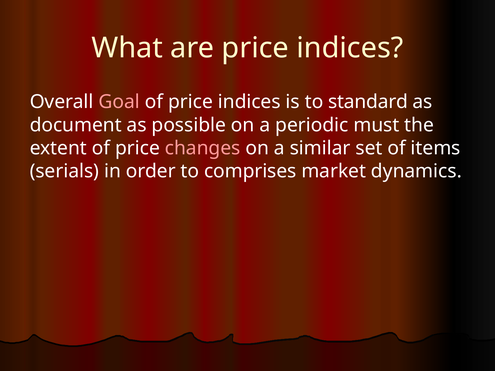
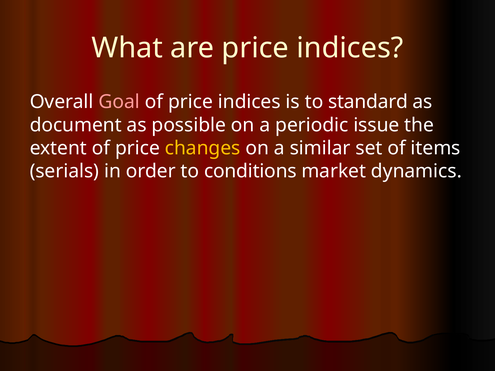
must: must -> issue (376, 125)
changes colour: pink -> yellow (203, 148)
comprises: comprises -> conditions (250, 171)
